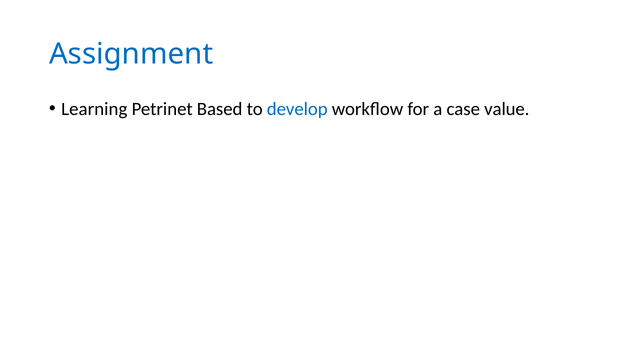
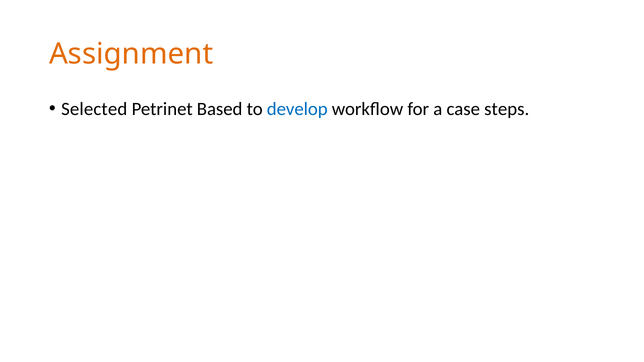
Assignment colour: blue -> orange (131, 54)
Learning: Learning -> Selected (94, 109)
value: value -> steps (507, 109)
